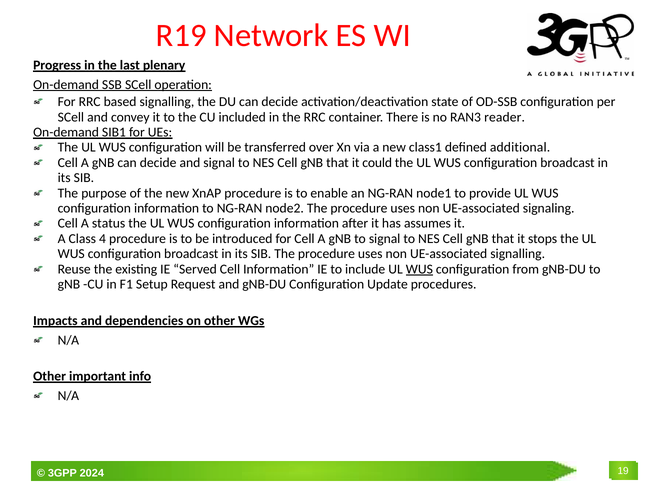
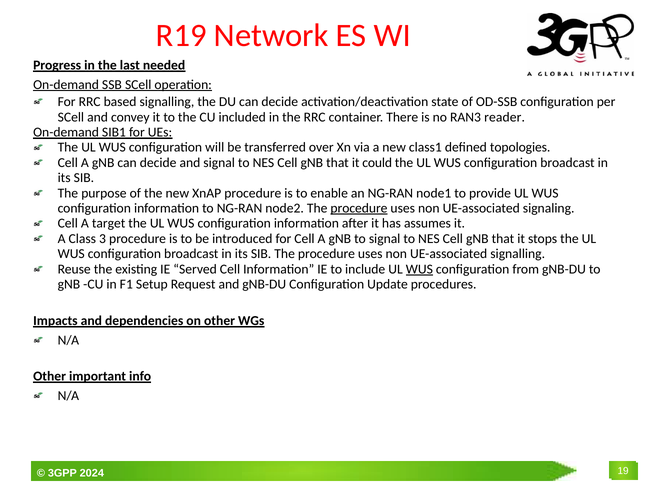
plenary: plenary -> needed (164, 65)
additional: additional -> topologies (520, 147)
procedure underline: none -> present (359, 208)
status: status -> target (109, 223)
4: 4 -> 3 (103, 239)
